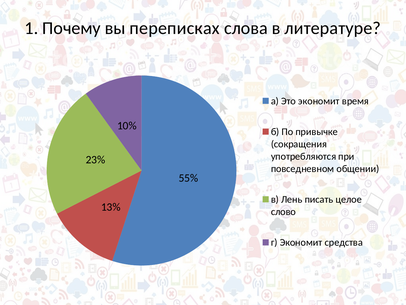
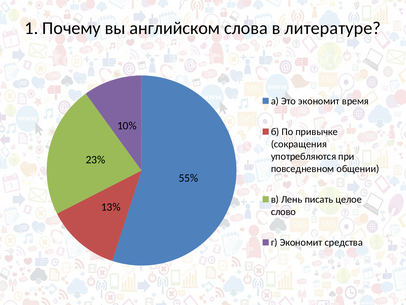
переписках: переписках -> английском (175, 28)
